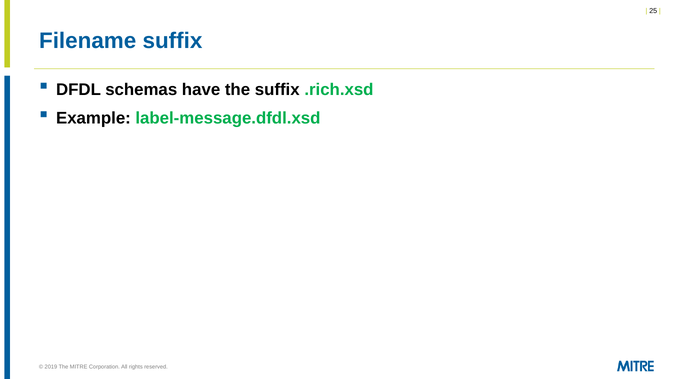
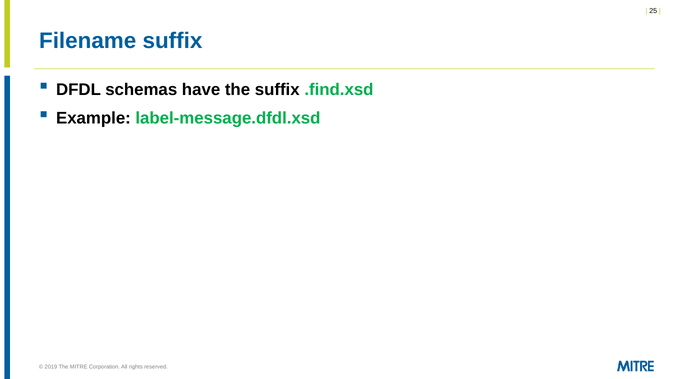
.rich.xsd: .rich.xsd -> .find.xsd (339, 90)
